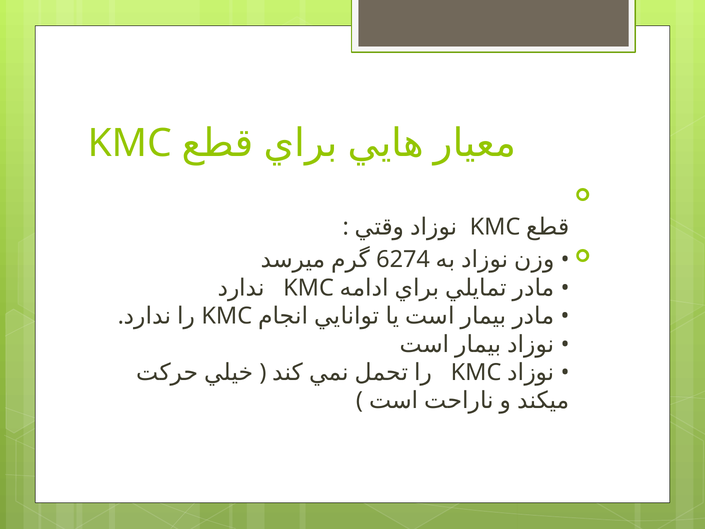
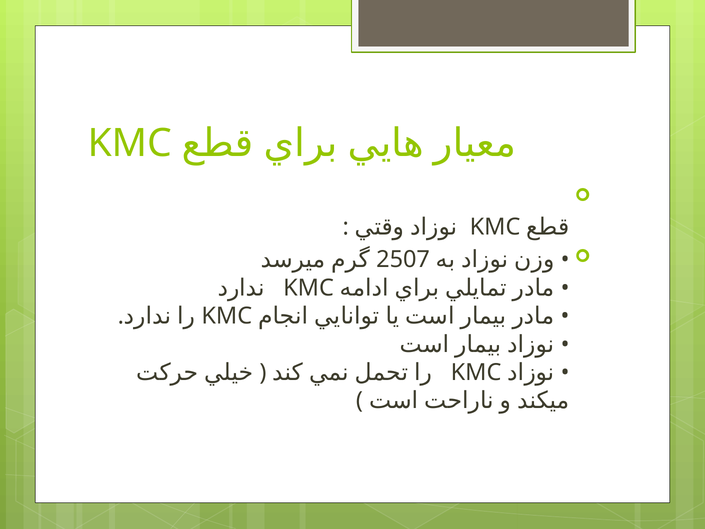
6274: 6274 -> 2507 (403, 260)
